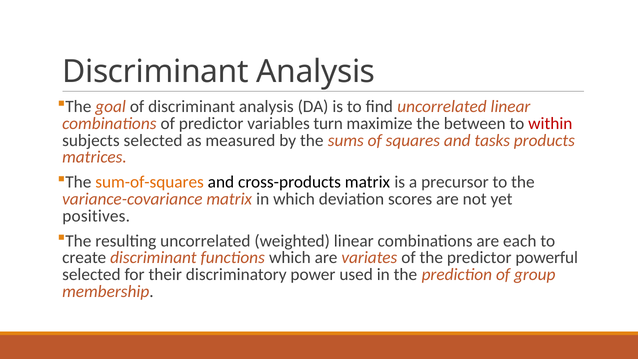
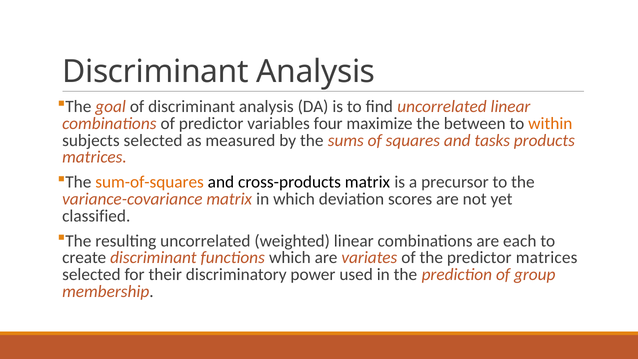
turn: turn -> four (328, 123)
within colour: red -> orange (550, 123)
positives: positives -> classified (96, 216)
predictor powerful: powerful -> matrices (547, 258)
